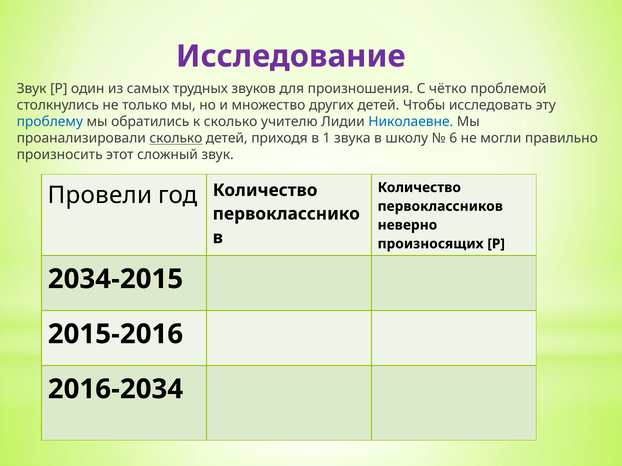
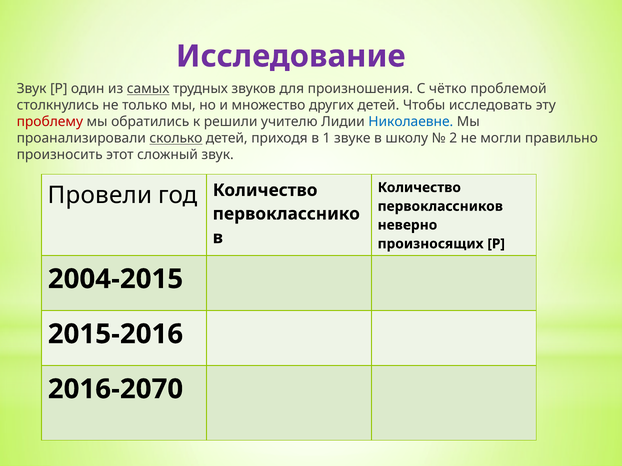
самых underline: none -> present (148, 89)
проблему colour: blue -> red (50, 122)
к сколько: сколько -> решили (231, 122)
звука: звука -> звуке (352, 139)
6: 6 -> 2 (453, 139)
2034-2015: 2034-2015 -> 2004-2015 (115, 279)
2016-2034: 2016-2034 -> 2016-2070 (115, 389)
